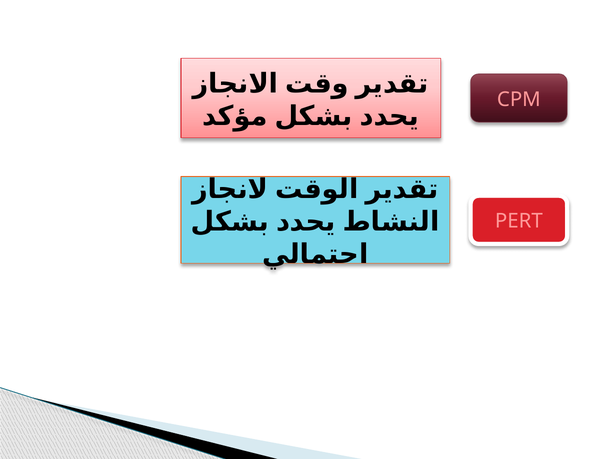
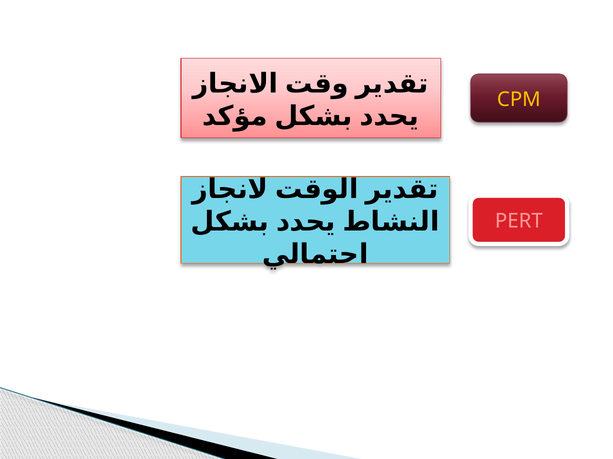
CPM colour: pink -> yellow (519, 100)
